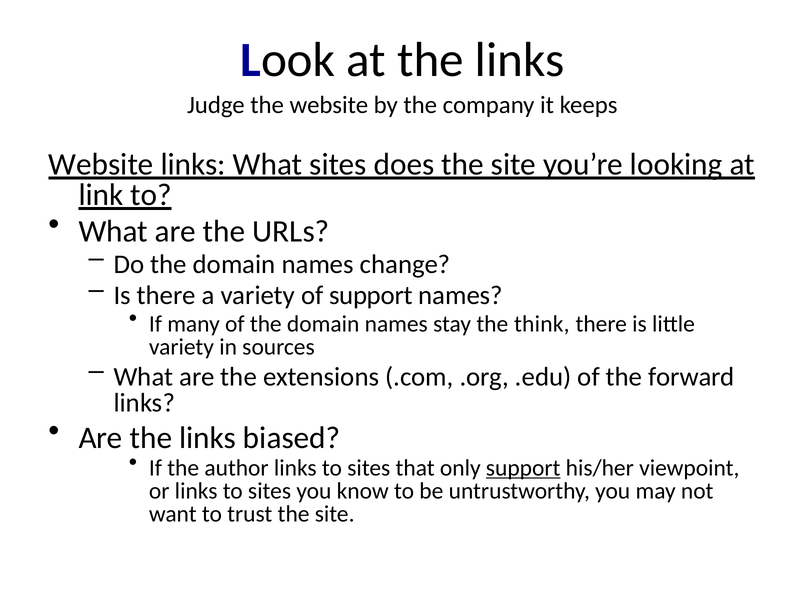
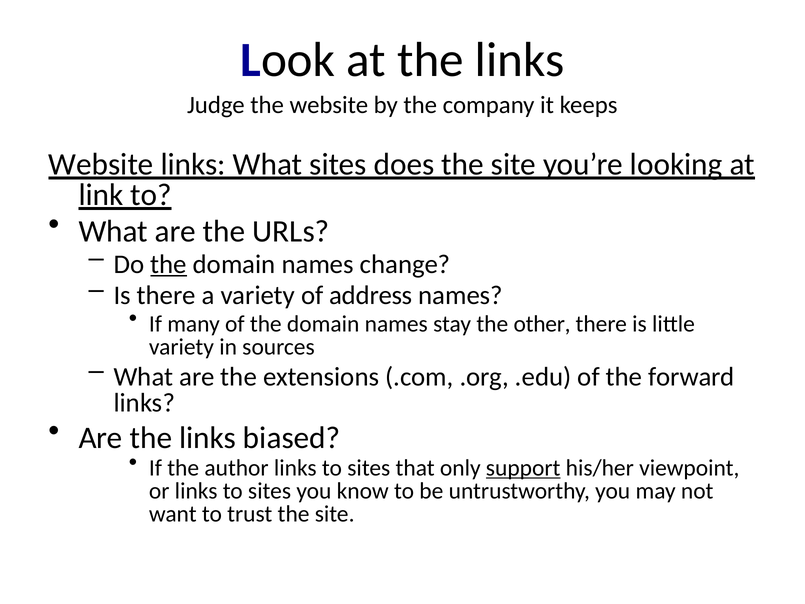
the underline: none -> present (169, 264)
of support: support -> address (371, 295)
think: think -> other (542, 324)
